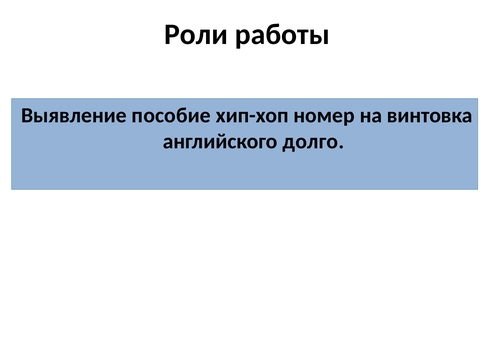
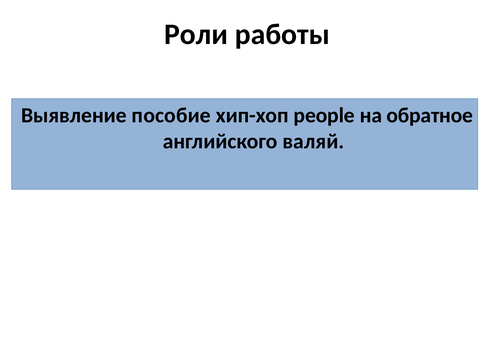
номер: номер -> people (324, 116)
винтовка: винтовка -> обратное (430, 116)
долго: долго -> валяй (313, 142)
